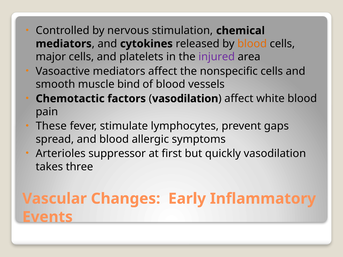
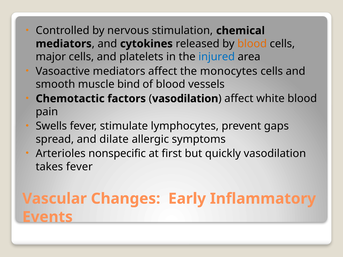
injured colour: purple -> blue (217, 57)
nonspecific: nonspecific -> monocytes (229, 71)
These: These -> Swells (51, 126)
and blood: blood -> dilate (114, 139)
suppressor: suppressor -> nonspecific (117, 154)
takes three: three -> fever (79, 167)
